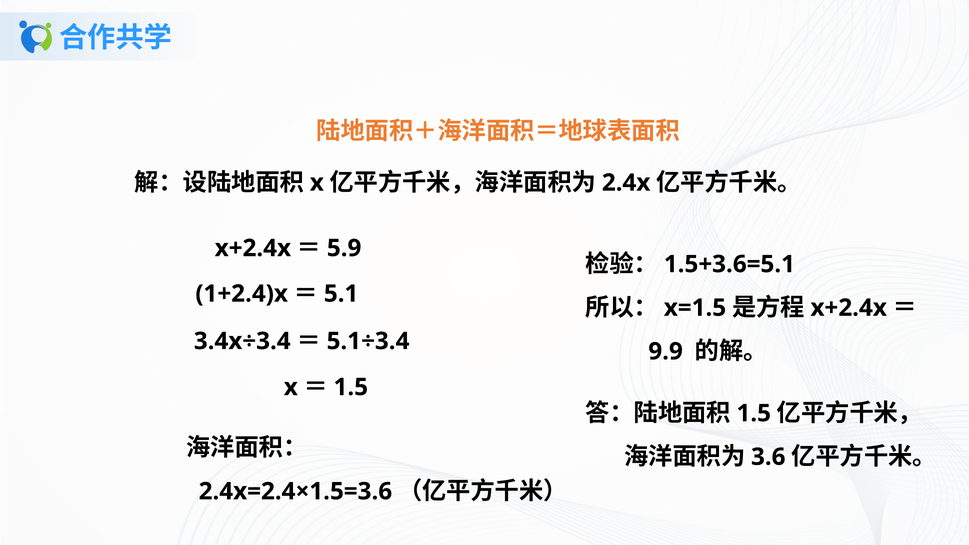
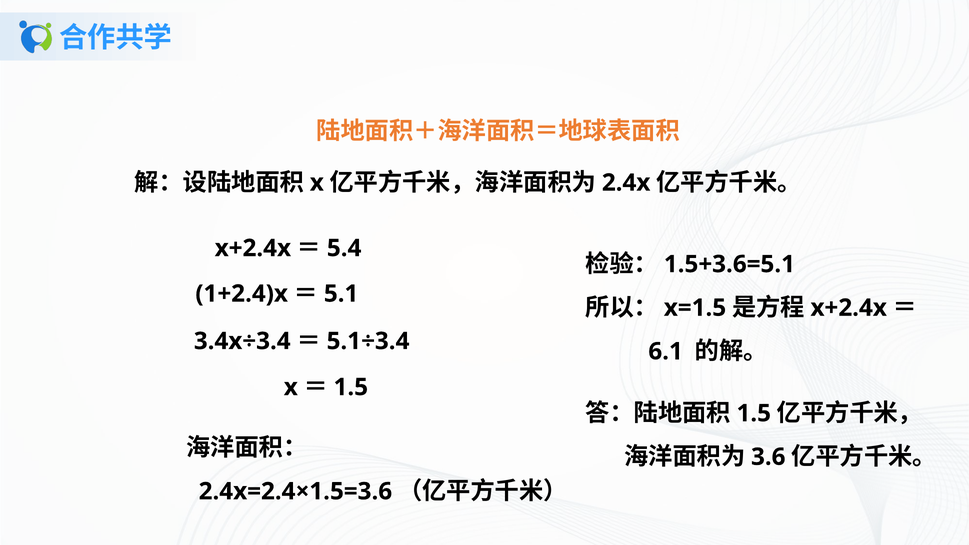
5.9: 5.9 -> 5.4 (344, 248)
9.9: 9.9 -> 6.1 (666, 351)
